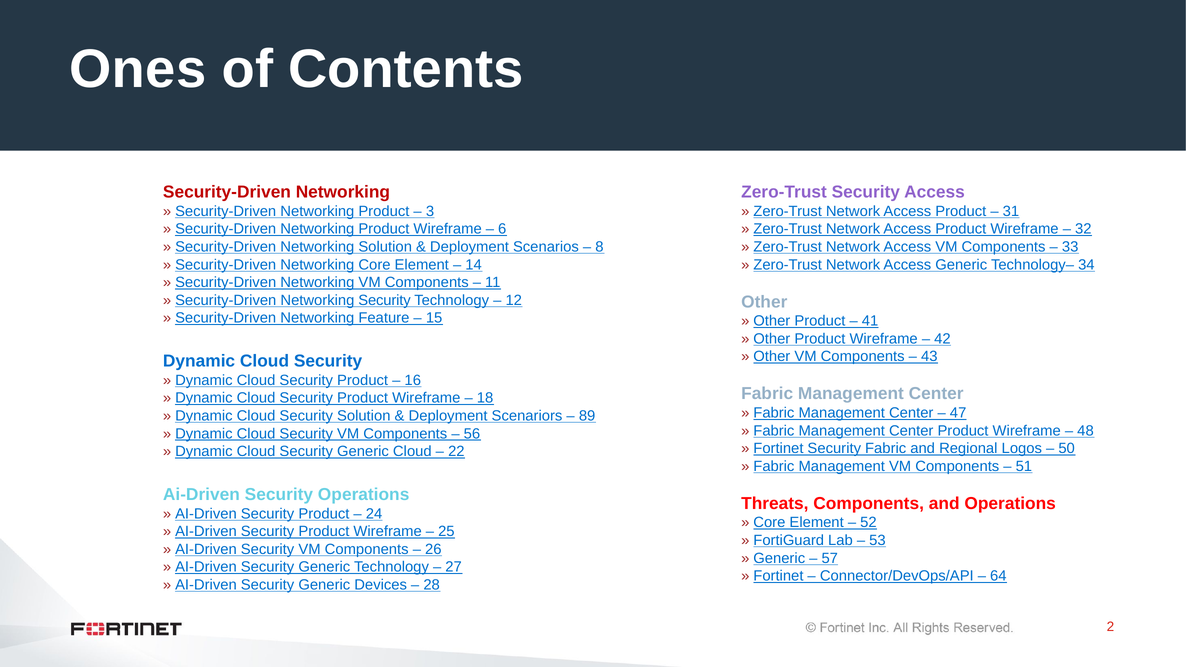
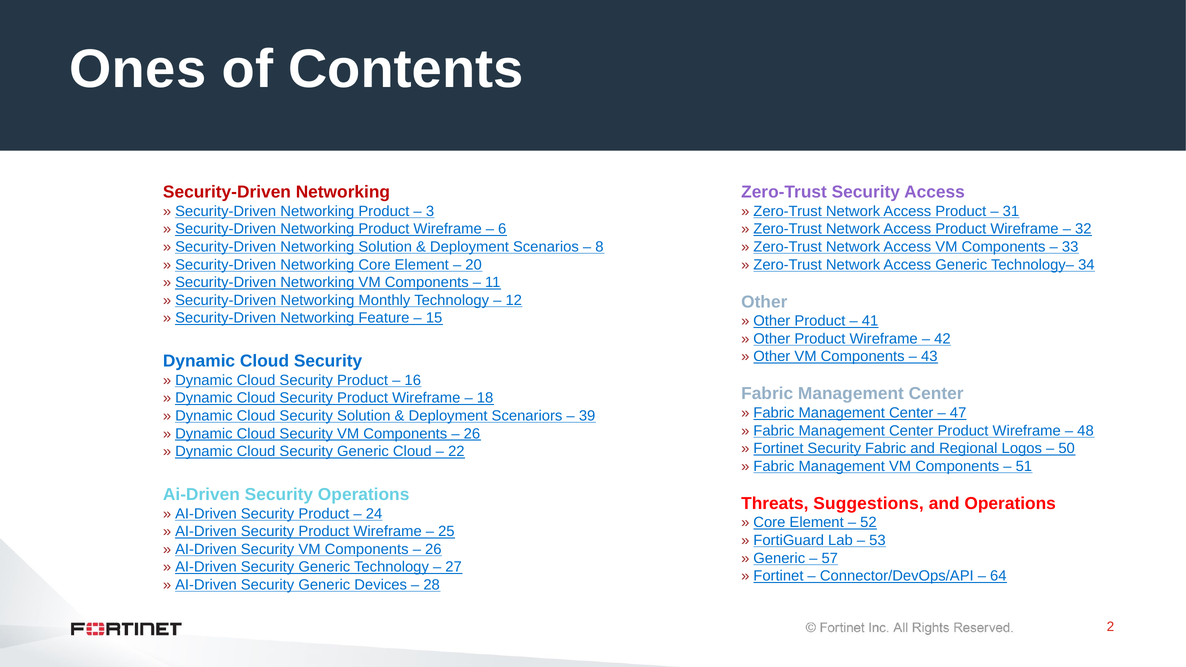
14: 14 -> 20 (474, 265)
Networking Security: Security -> Monthly (384, 300)
89: 89 -> 39 (587, 416)
56: 56 -> 26 (472, 434)
Threats Components: Components -> Suggestions (869, 504)
